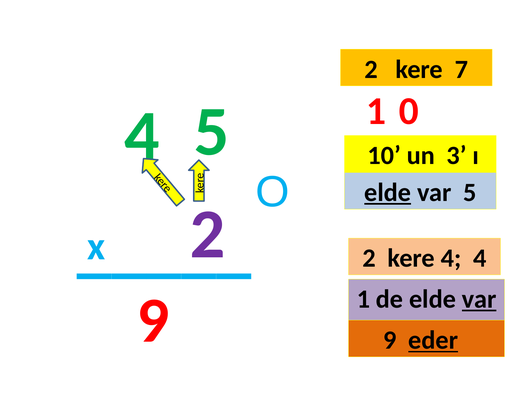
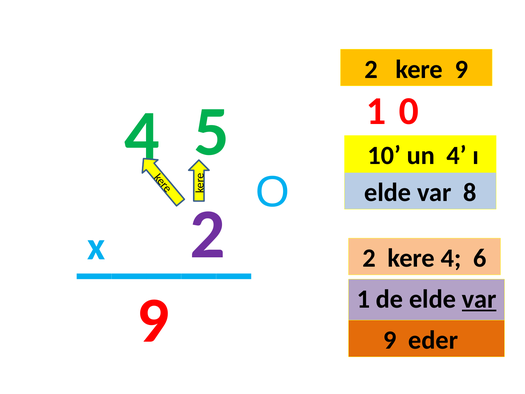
kere 7: 7 -> 9 (461, 69)
un 3: 3 -> 4 (457, 156)
elde underline: present -> none (388, 192)
var 5: 5 -> 8 (470, 192)
4 4: 4 -> 6 (480, 258)
eder underline: present -> none (433, 340)
